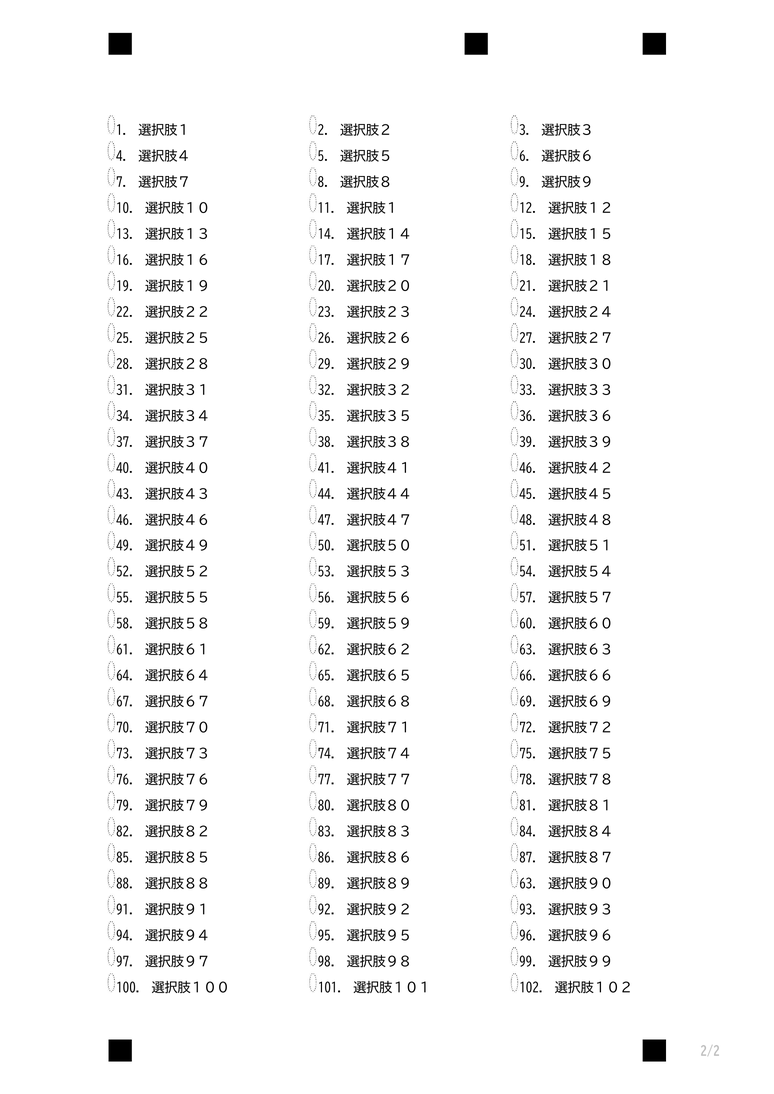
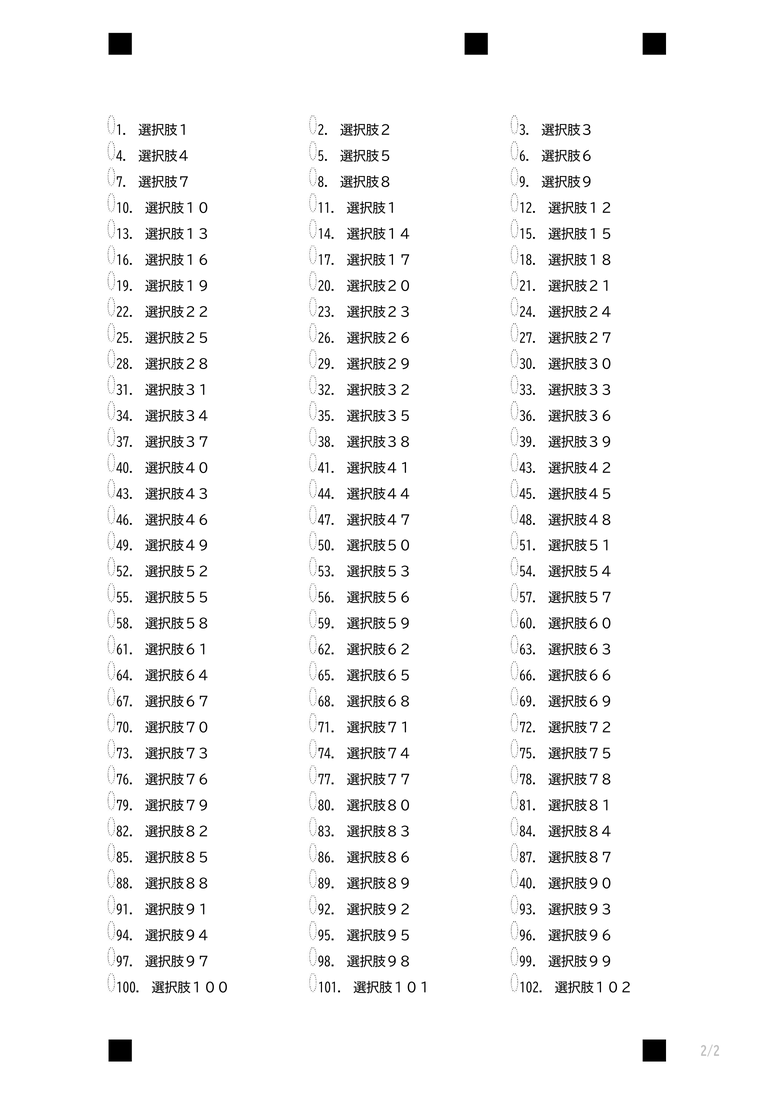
46: 46 -> 43 (529, 469)
63: 63 -> 40 (529, 885)
